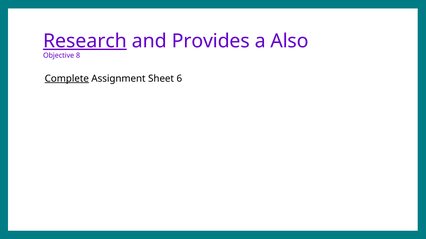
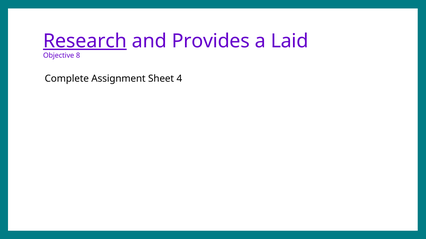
Also: Also -> Laid (290, 41)
Complete underline: present -> none (67, 79)
6: 6 -> 4 (179, 79)
